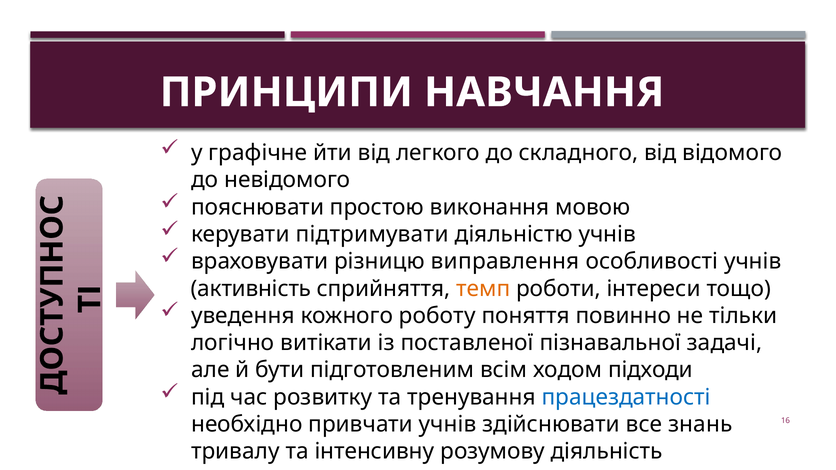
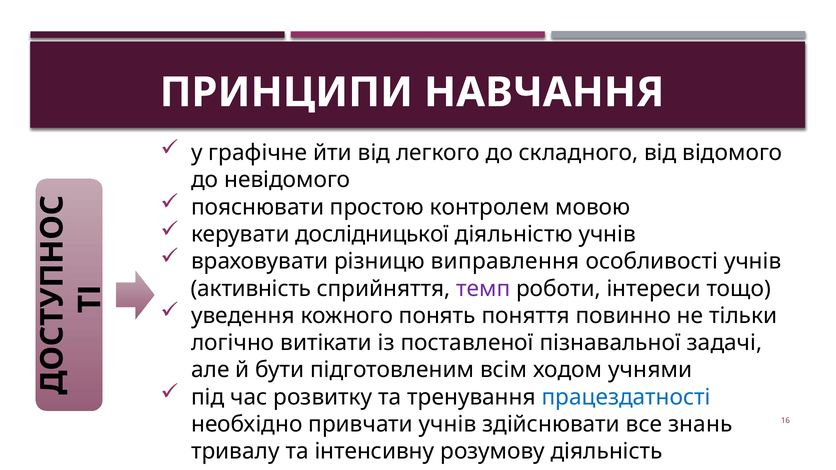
виконання: виконання -> контролем (490, 207)
підтримувати: підтримувати -> дослідницької (372, 234)
темп colour: orange -> purple (483, 289)
роботу: роботу -> понять (437, 316)
підходи: підходи -> учнями (650, 370)
